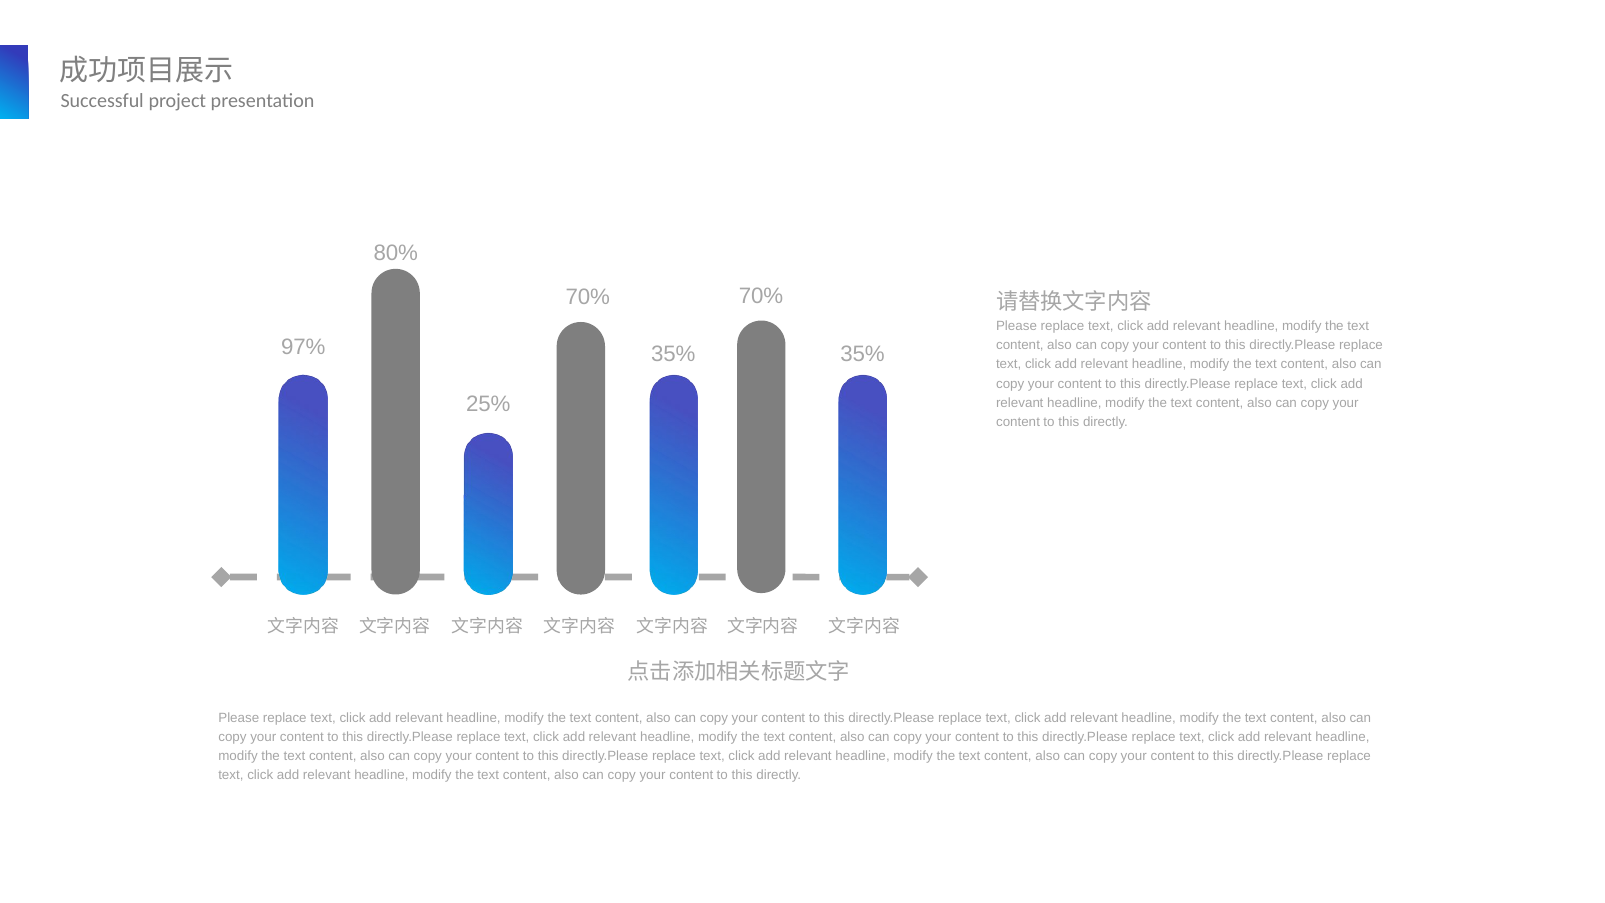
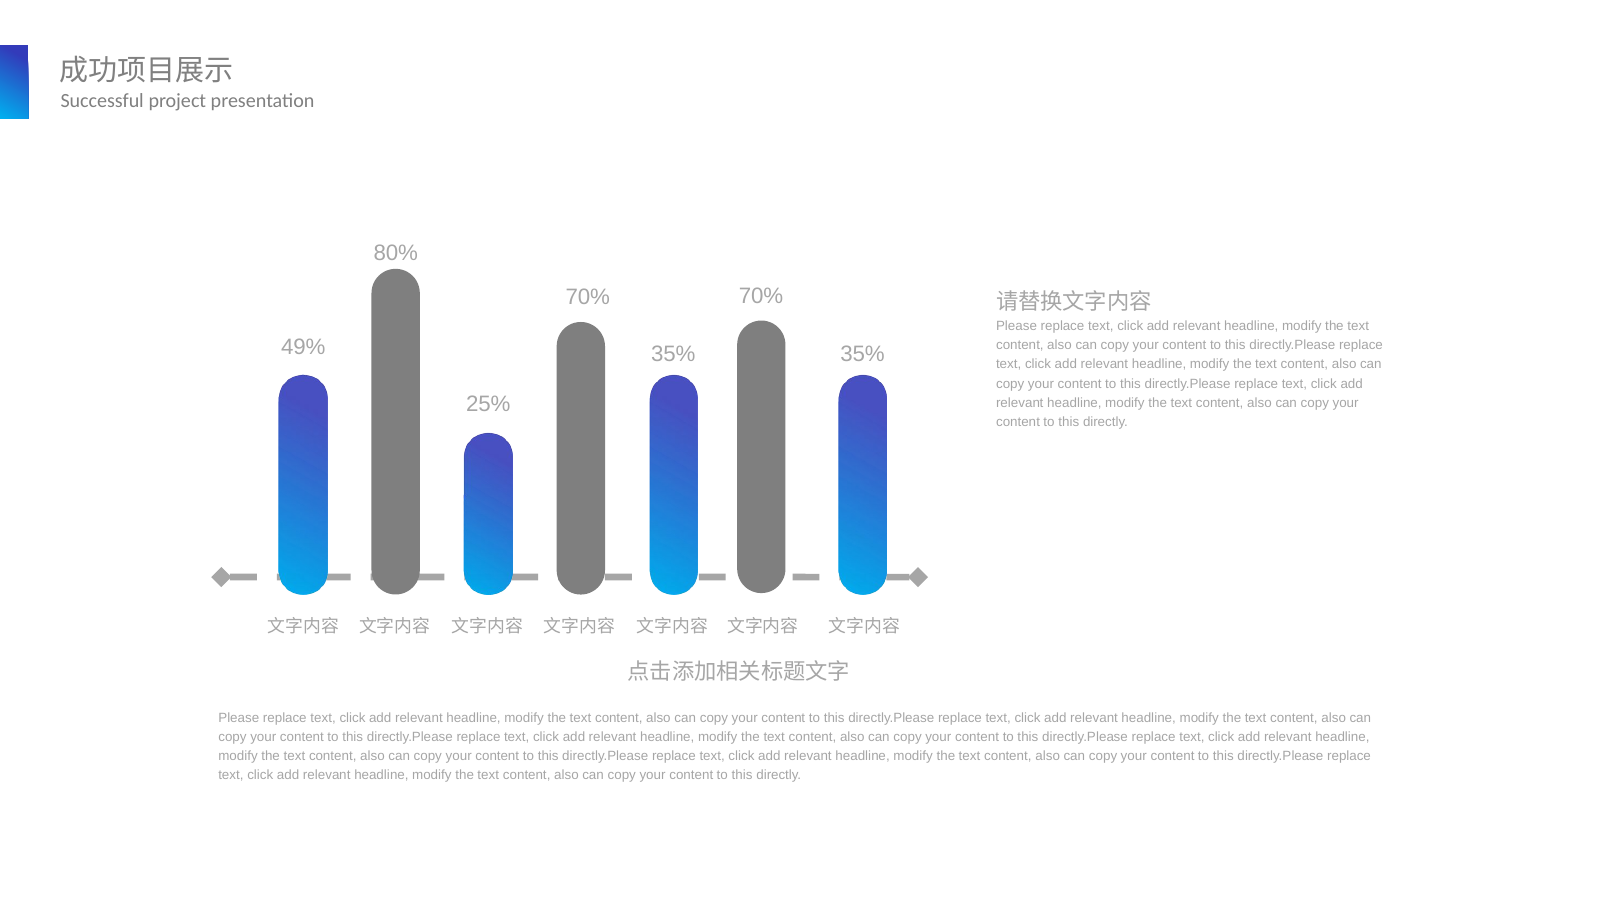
97%: 97% -> 49% (303, 347)
